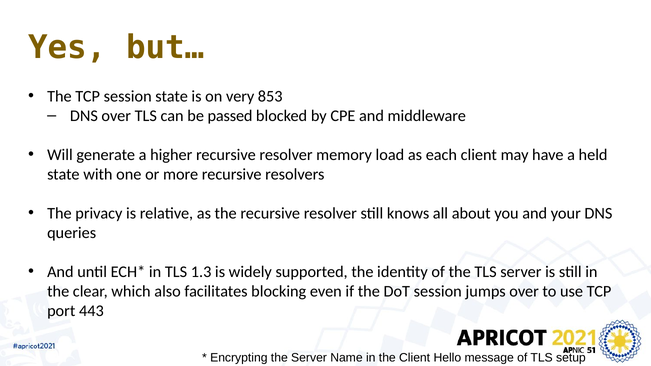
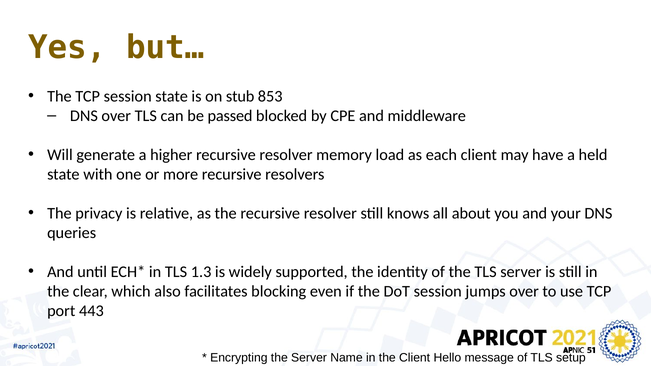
very: very -> stub (240, 96)
